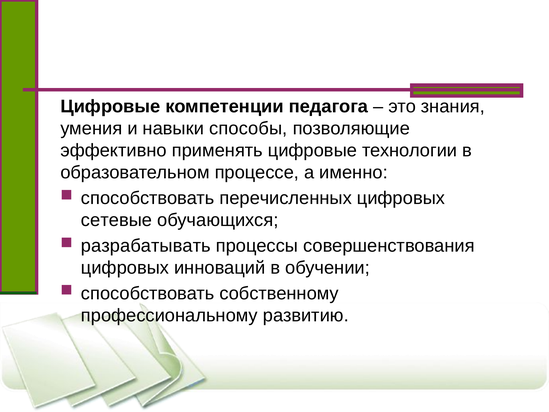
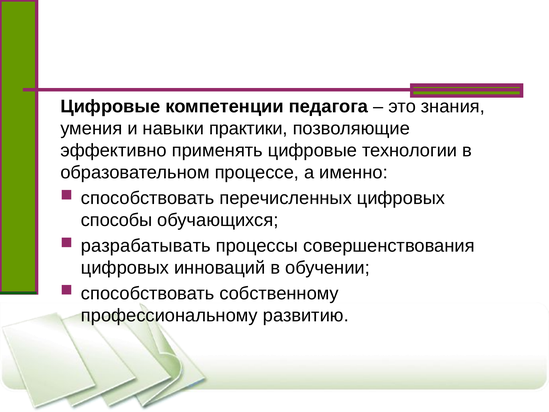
способы: способы -> практики (248, 128)
сетевые: сетевые -> способы (117, 220)
